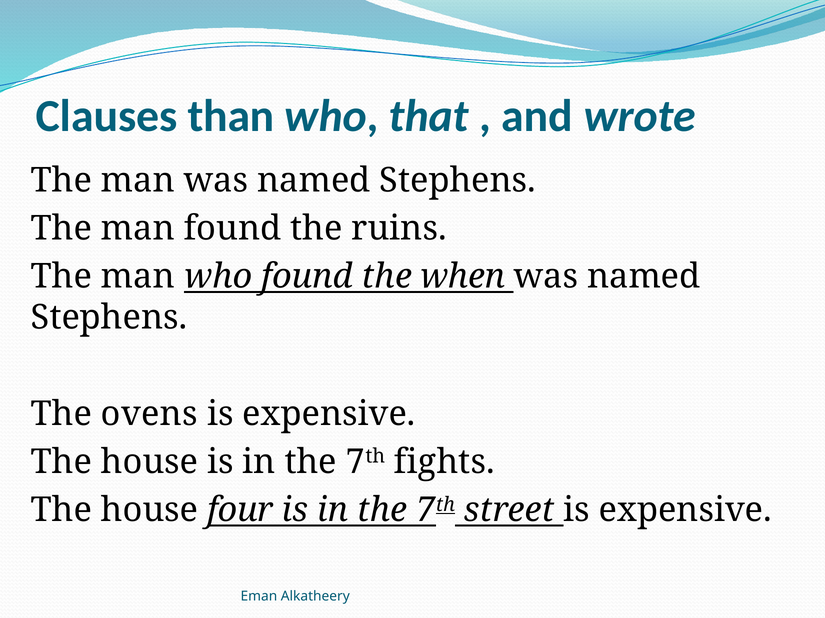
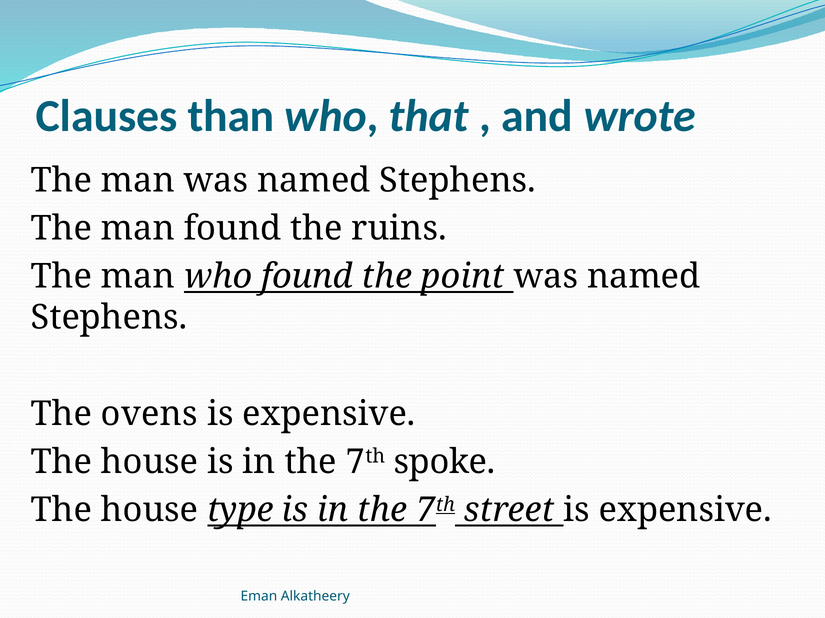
when: when -> point (463, 277)
fights: fights -> spoke (445, 462)
four: four -> type (240, 511)
